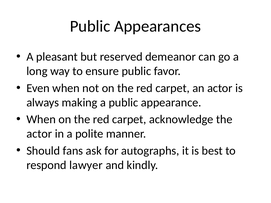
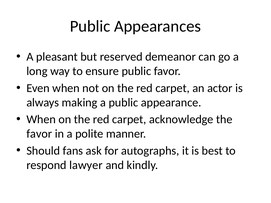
actor: actor -> favor (39, 134)
